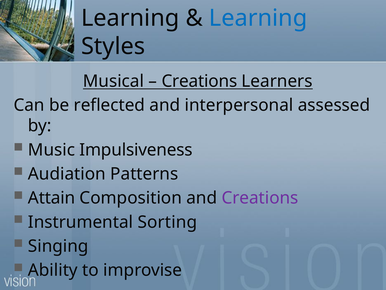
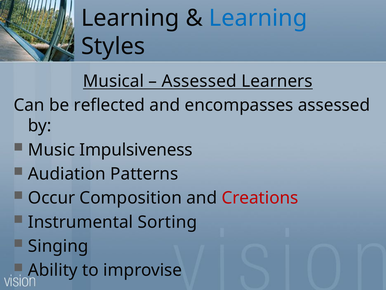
Creations: Creations -> Assessed (199, 81)
interpersonal: interpersonal -> encompasses (239, 105)
Attain: Attain -> Occur (52, 198)
Creations colour: purple -> red (260, 198)
